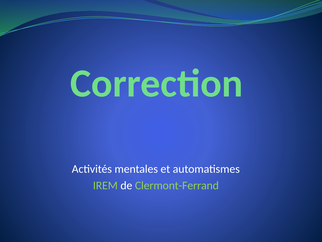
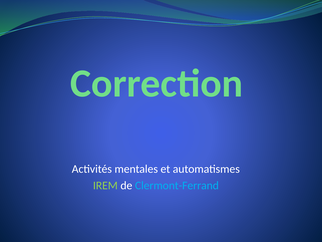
Clermont-Ferrand colour: light green -> light blue (177, 185)
